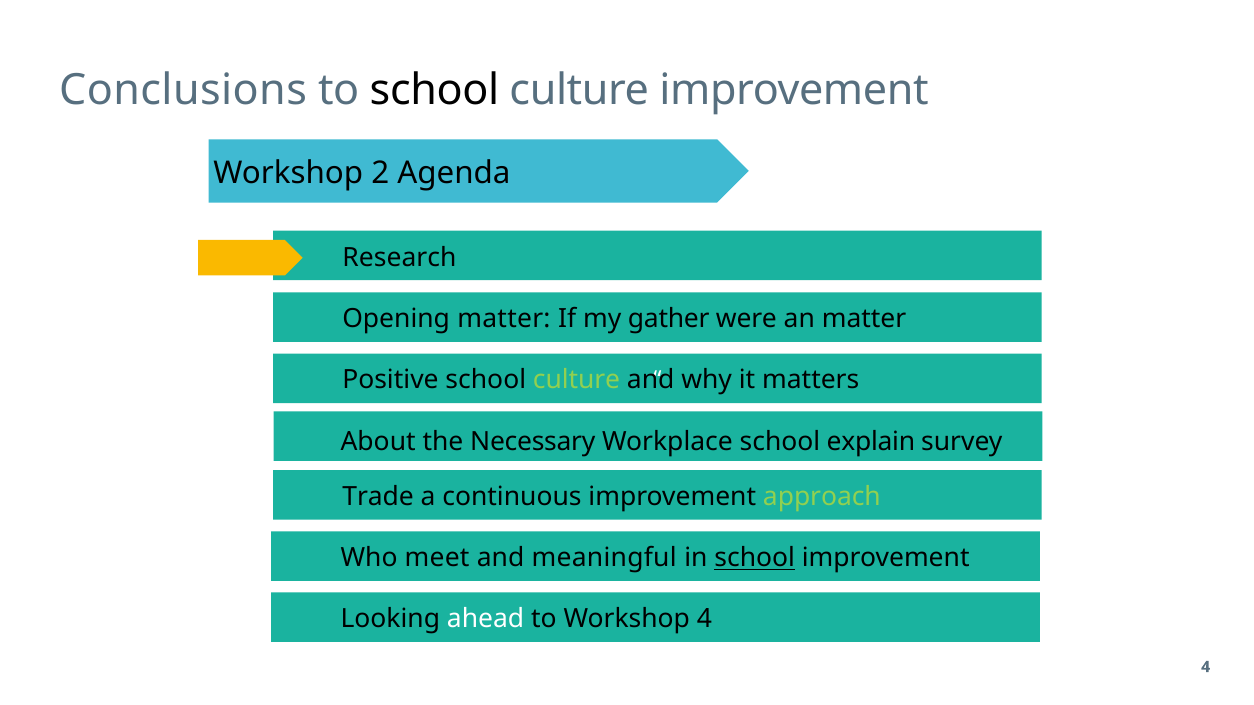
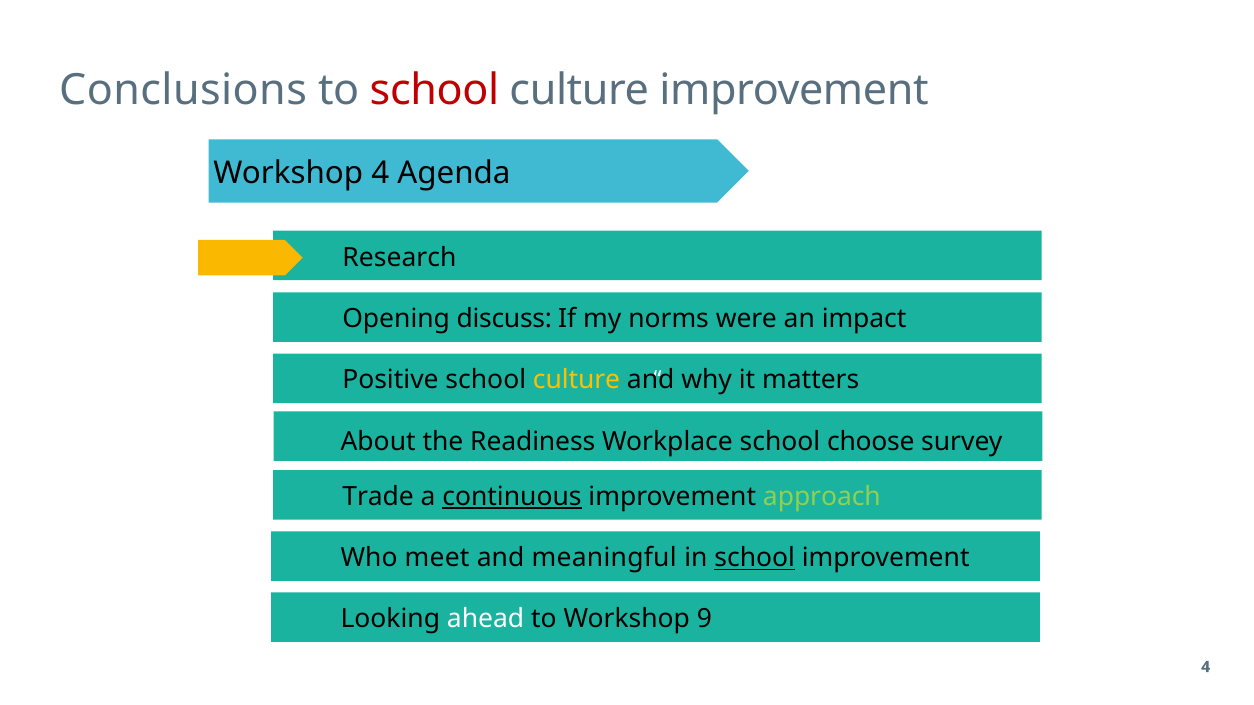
school colour: black -> red (435, 90)
Workshop 2: 2 -> 4 (380, 173)
Opening matter: matter -> discuss (504, 319)
gather: gather -> norms (669, 319)
an matter: matter -> impact (864, 319)
culture colour: light green -> yellow (577, 380)
Necessary: Necessary -> Readiness (533, 442)
explain: explain -> choose (871, 442)
continuous underline: none -> present (512, 497)
Workshop 4: 4 -> 9 (704, 619)
